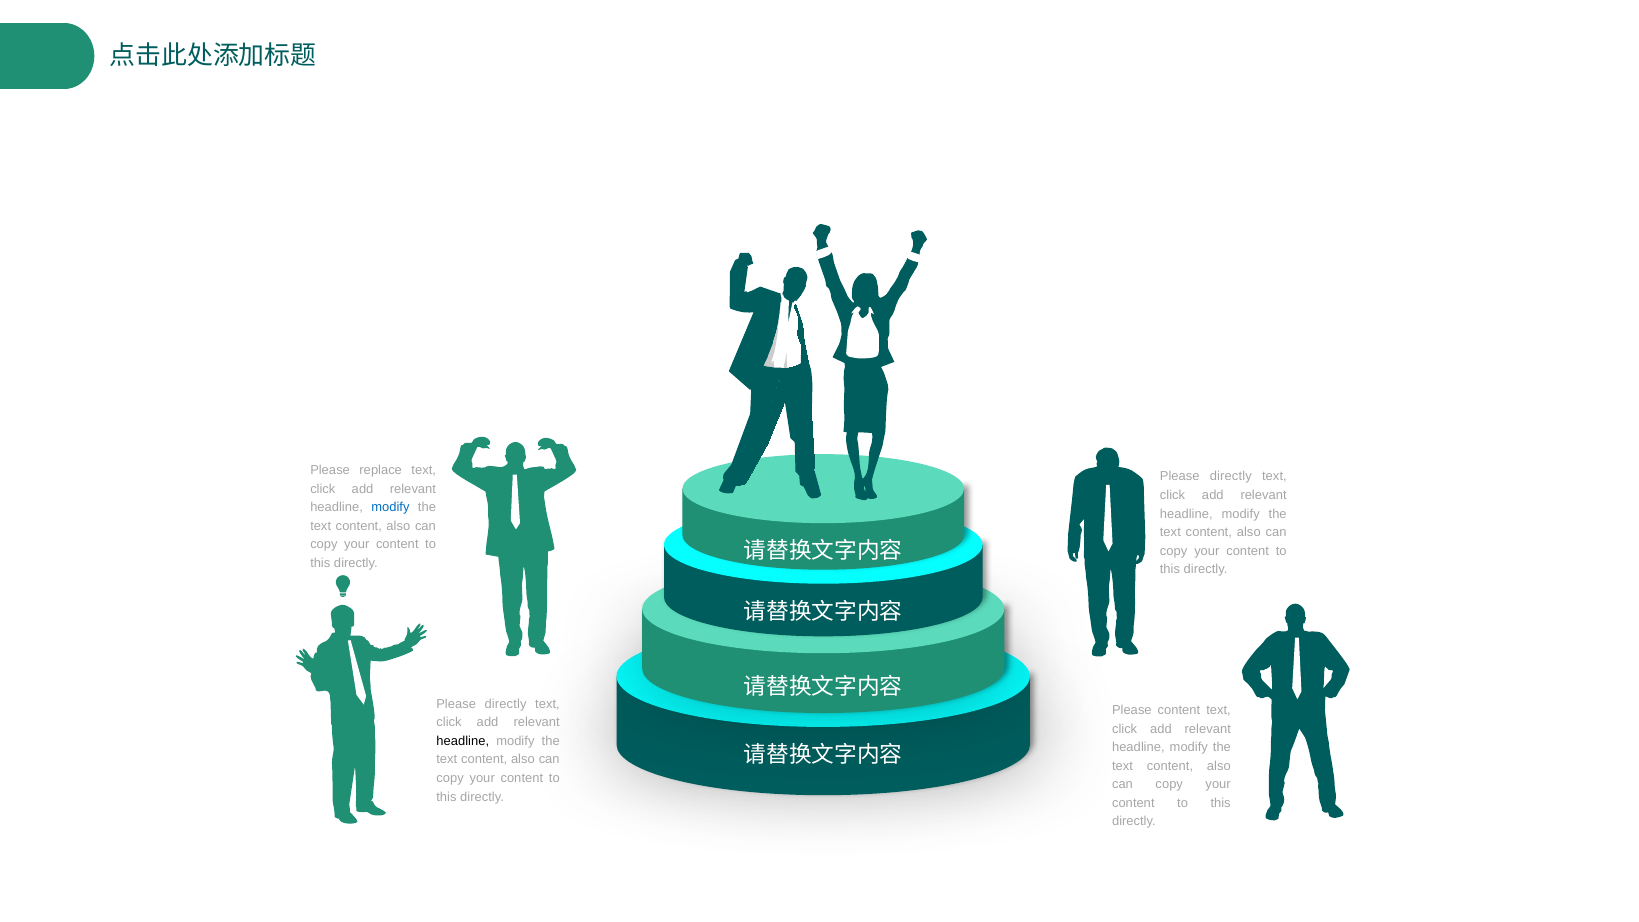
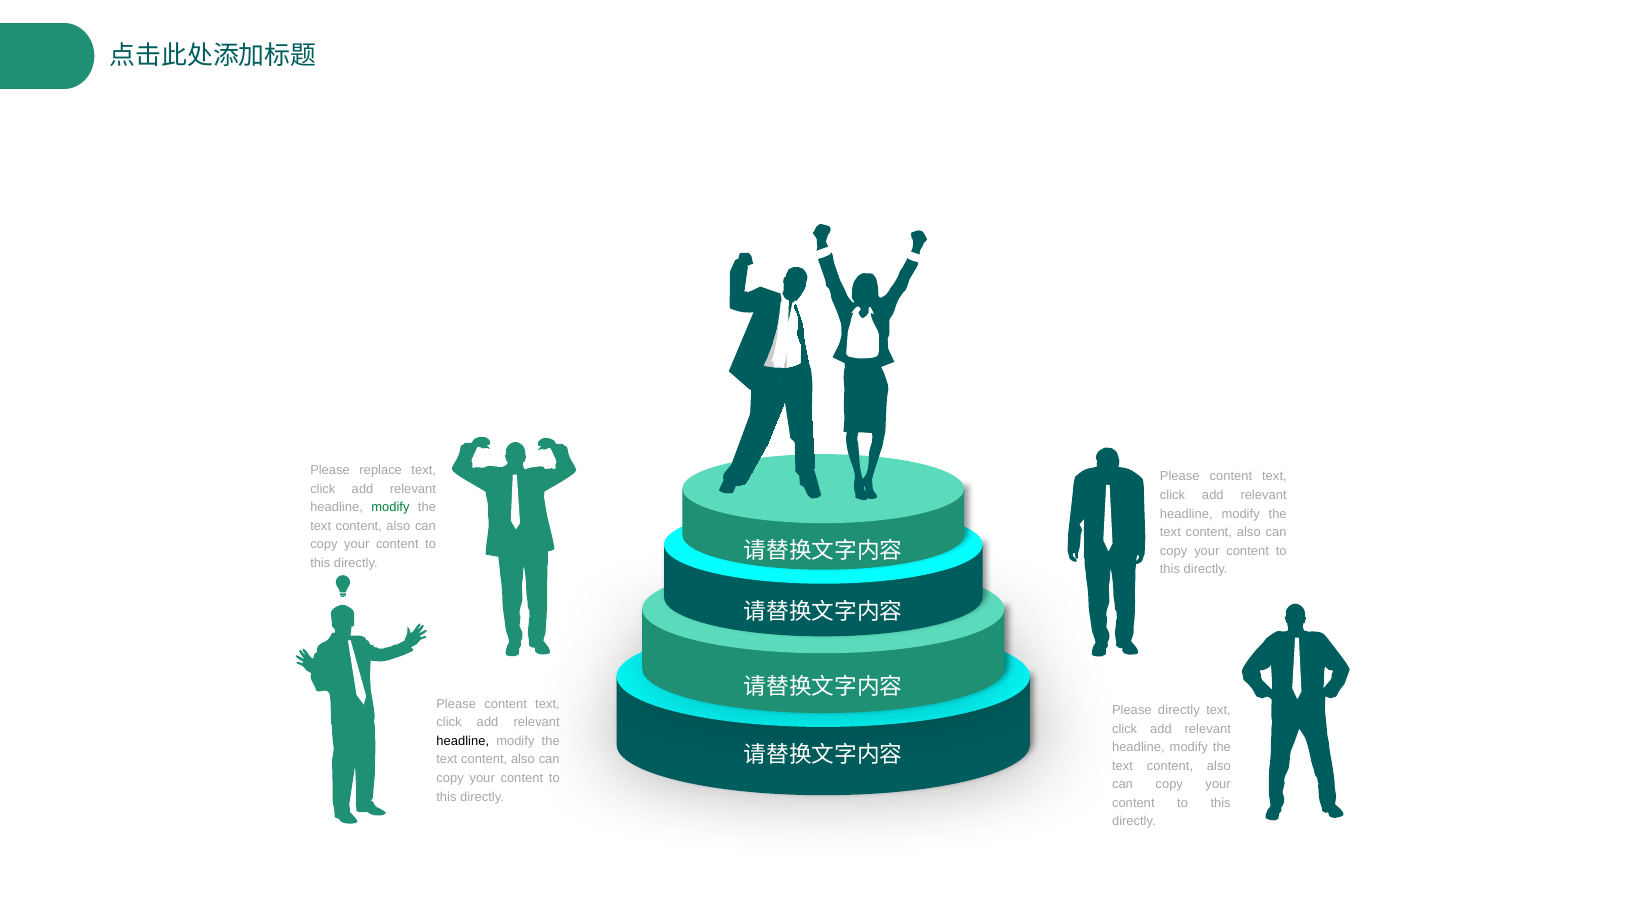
directly: directly -> content (1231, 477)
modify colour: blue -> green (390, 507)
directly: directly -> content (506, 704)
Please content: content -> directly (1179, 710)
